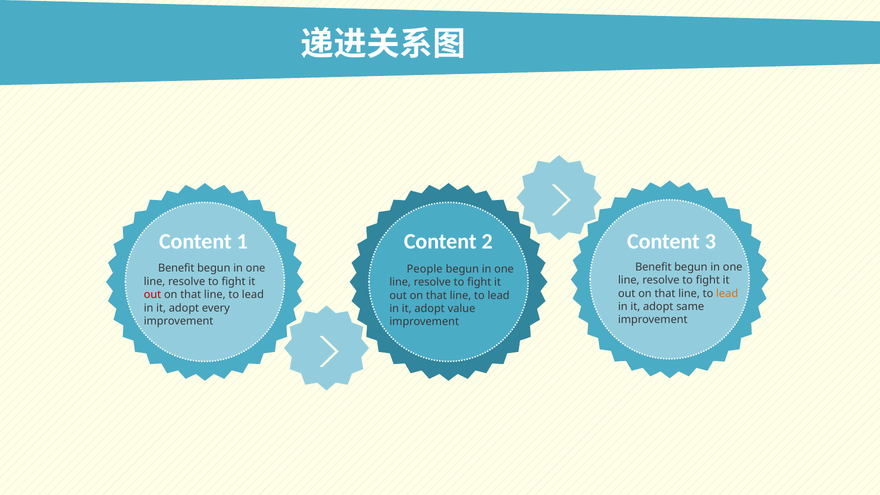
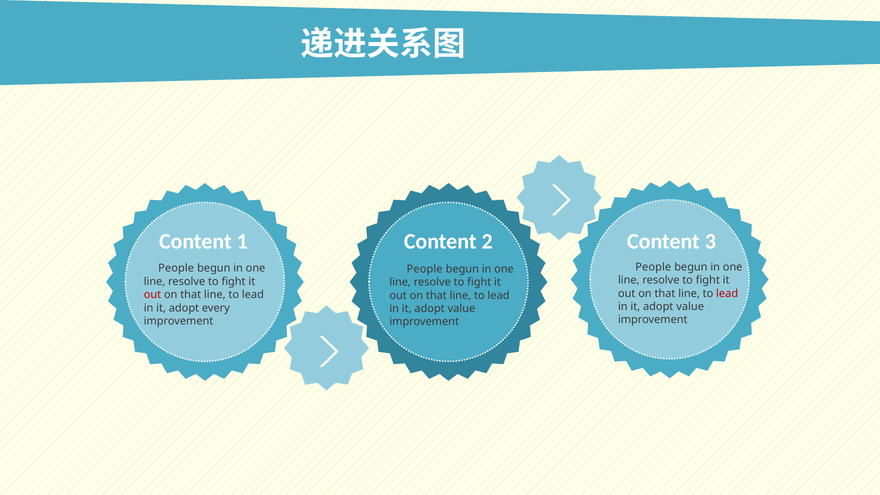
Benefit: Benefit -> People (653, 267)
Benefit: Benefit -> People (176, 268)
lead colour: orange -> red (727, 293)
same: same -> value (690, 307)
